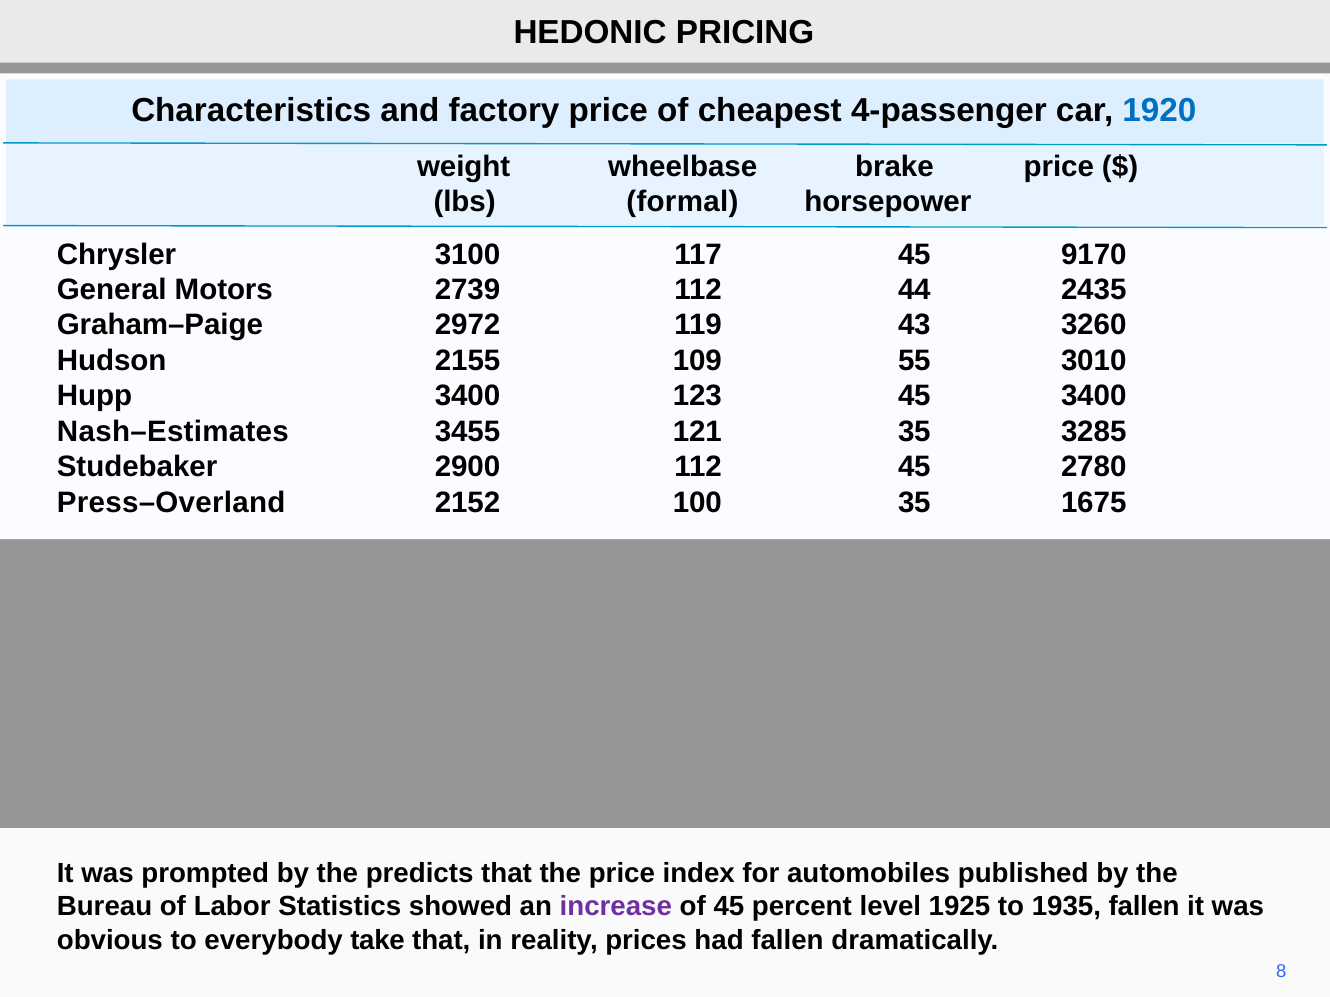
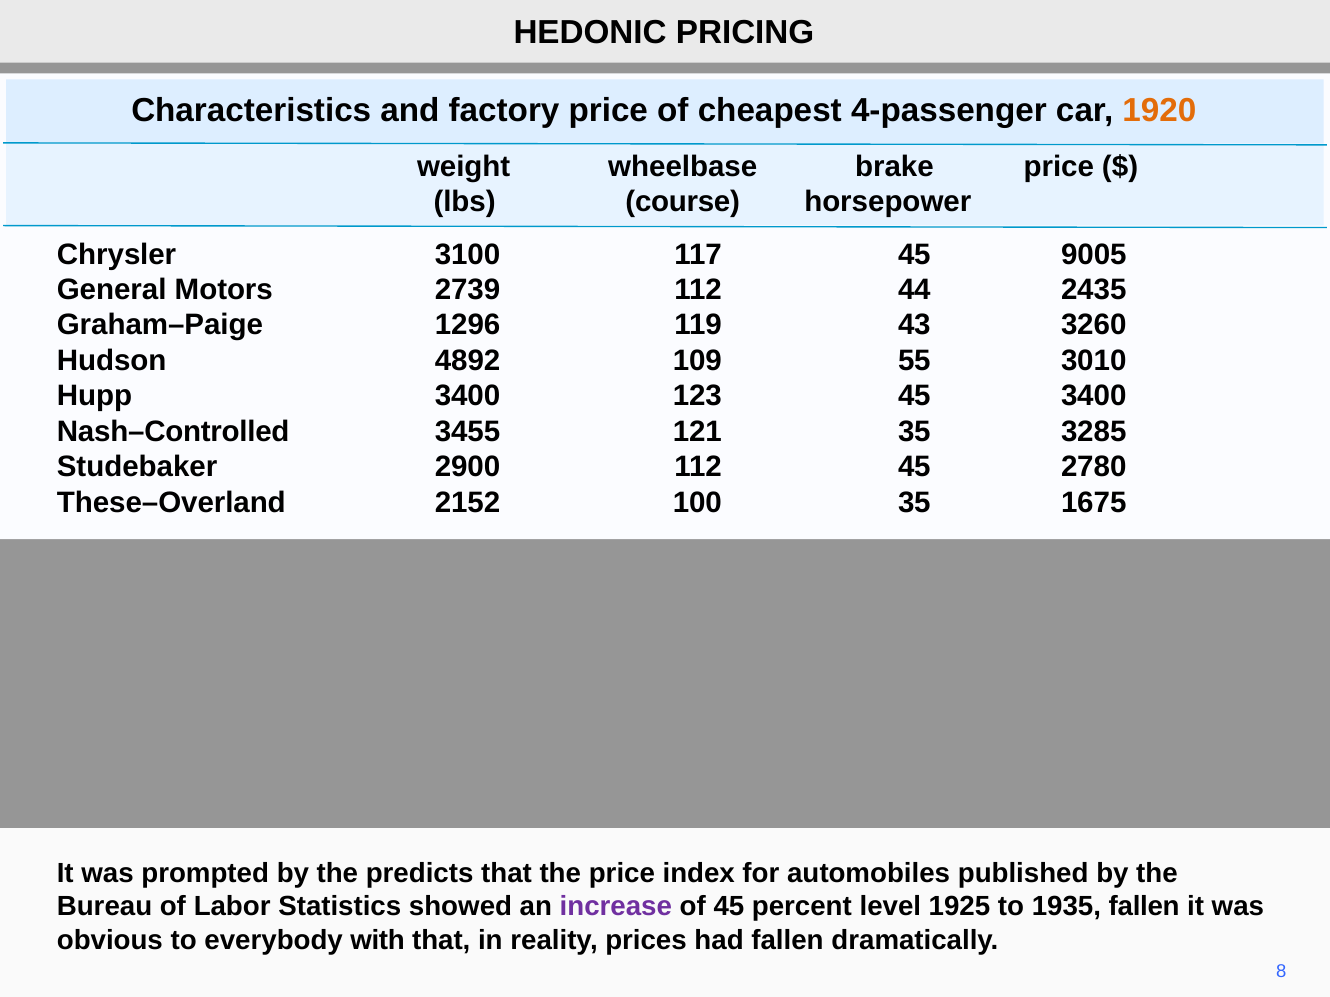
1920 colour: blue -> orange (1159, 110)
formal: formal -> course (683, 202)
9170: 9170 -> 9005 (1094, 254)
2972: 2972 -> 1296 (468, 325)
2155: 2155 -> 4892 (468, 361)
Nash–Estimates: Nash–Estimates -> Nash–Controlled (173, 432)
Press–Overland: Press–Overland -> These–Overland (171, 503)
take: take -> with (378, 940)
